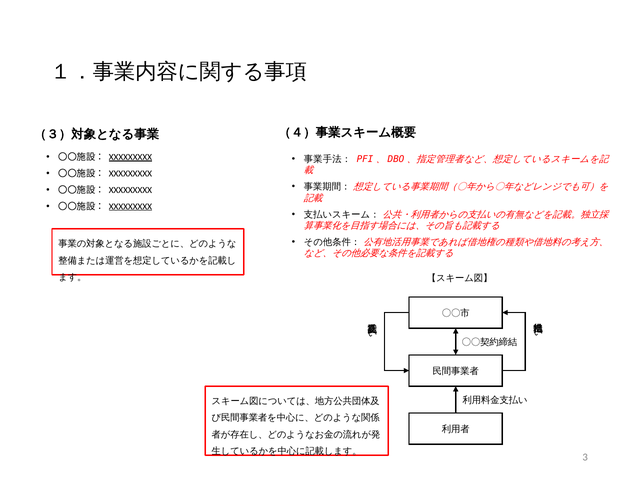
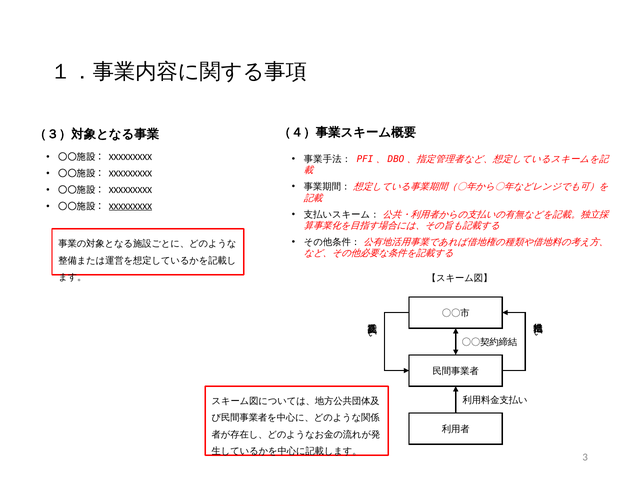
XXXXXXXXX underline: present -> none (130, 157)
